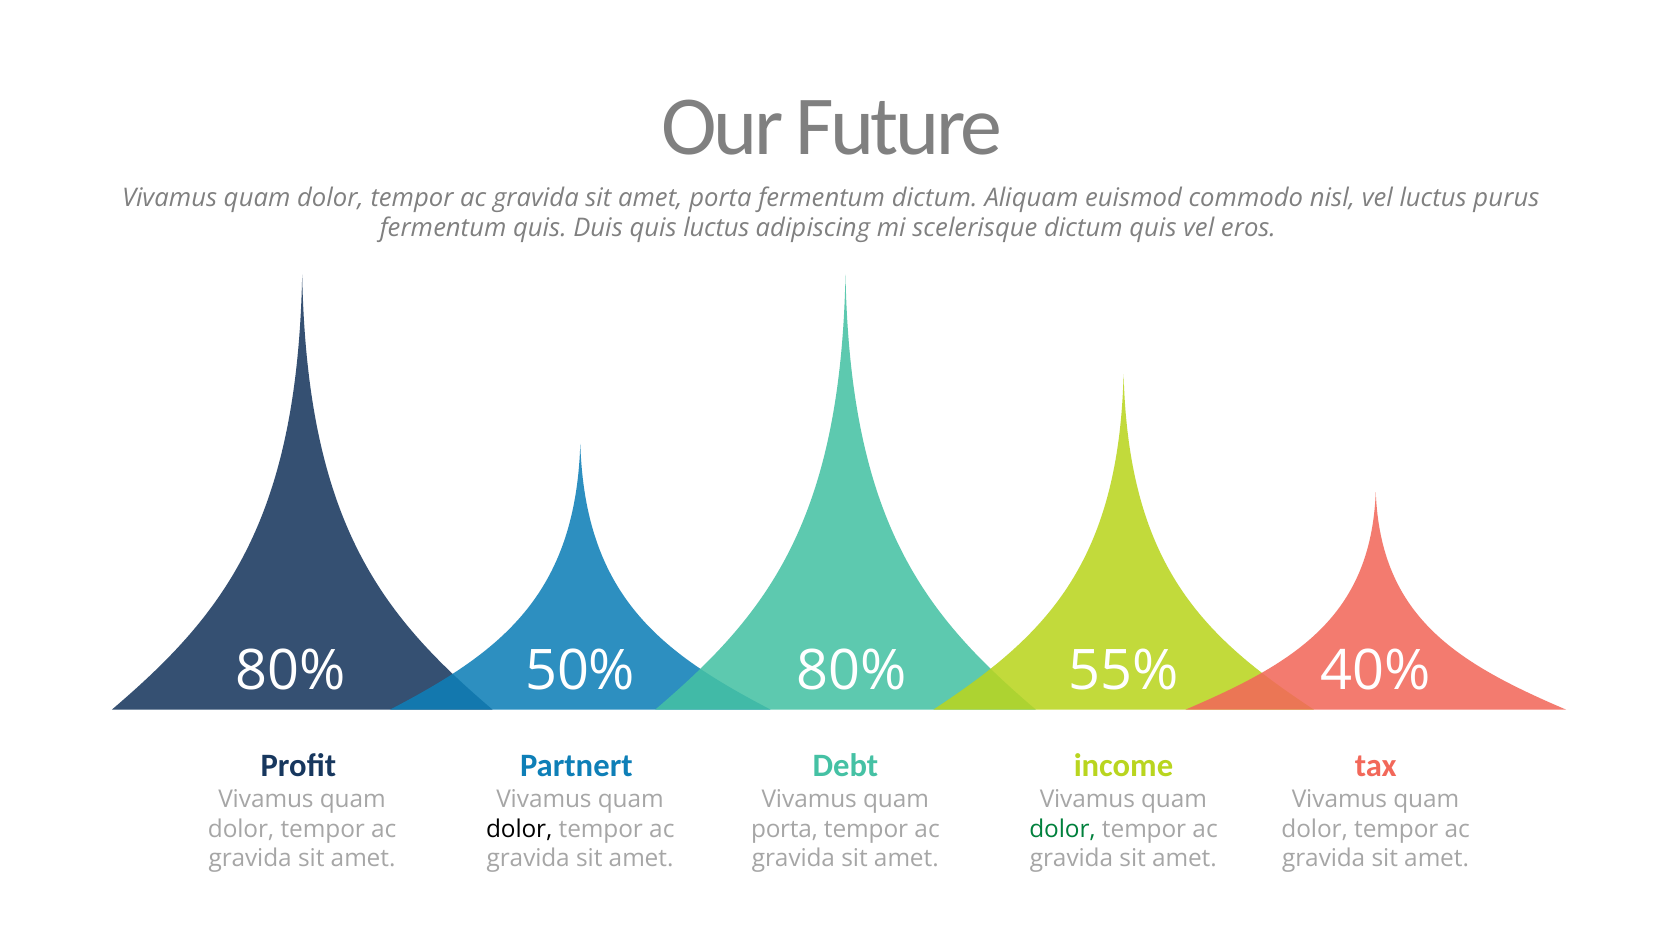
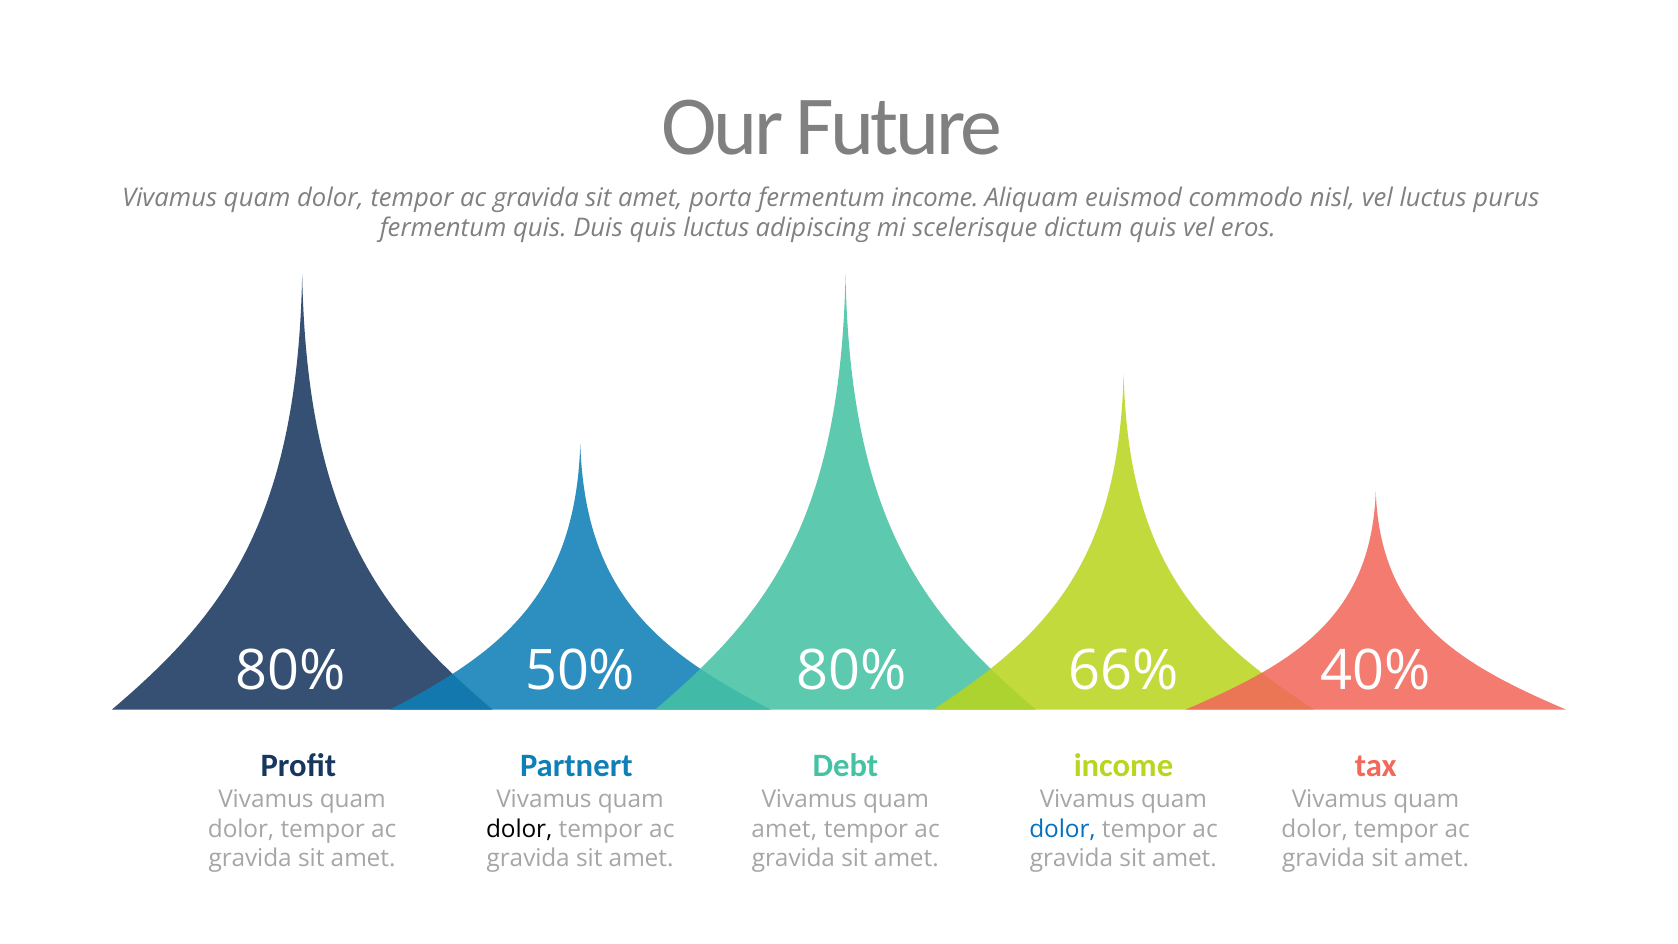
fermentum dictum: dictum -> income (935, 198)
55%: 55% -> 66% (1123, 671)
porta: porta -> amet (784, 829)
dolor colour: green -> blue (1063, 829)
